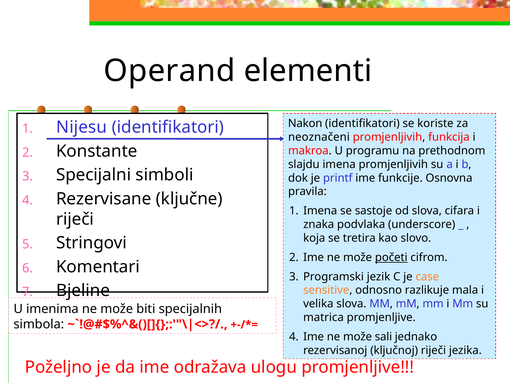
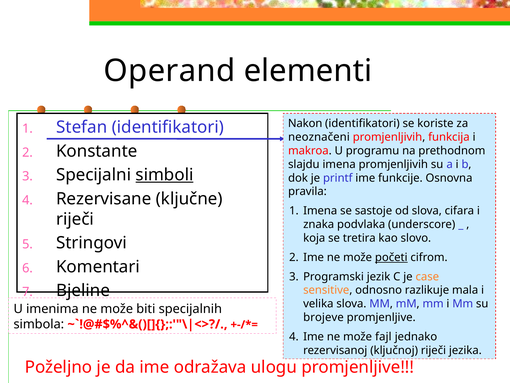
Nijesu: Nijesu -> Stefan (82, 127)
simboli underline: none -> present (165, 175)
matrica: matrica -> brojeve (323, 317)
sali: sali -> fajl (383, 336)
